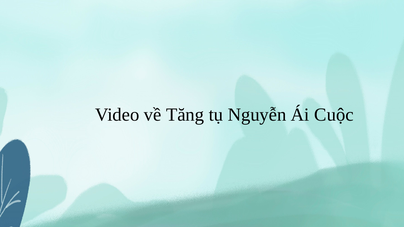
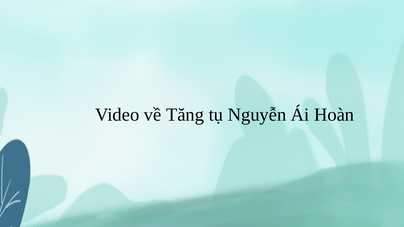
Cuộc: Cuộc -> Hoàn (334, 115)
